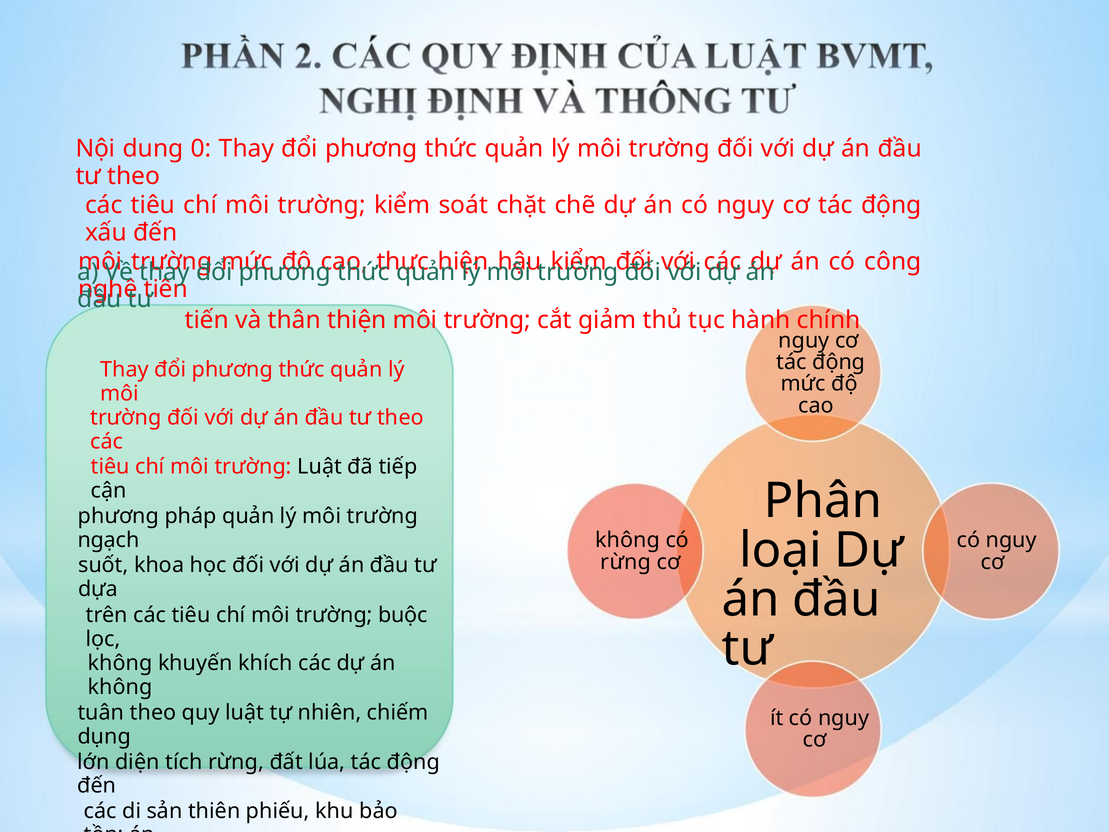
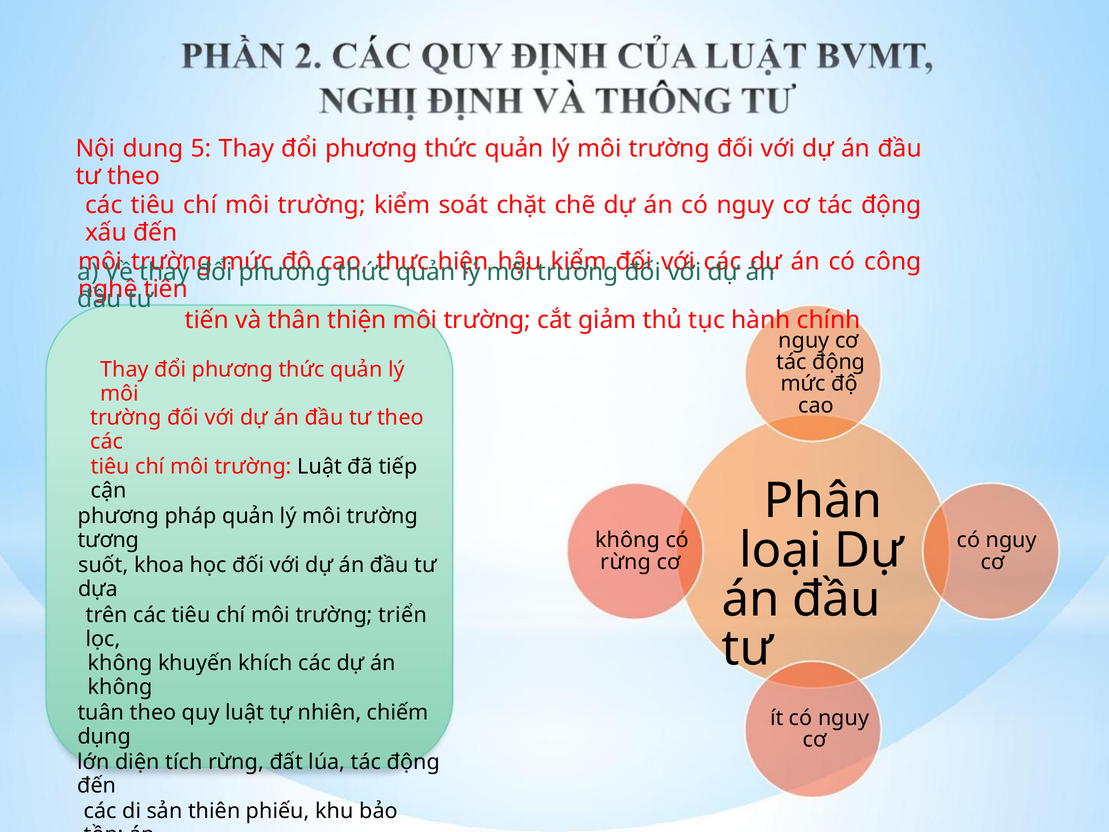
0: 0 -> 5 (201, 149)
ngạch: ngạch -> tương (109, 540)
buộc: buộc -> triển (403, 615)
